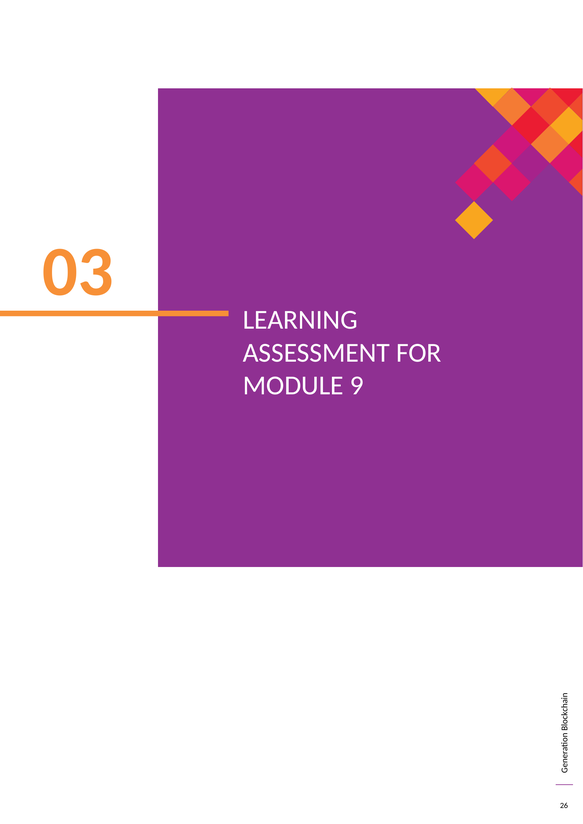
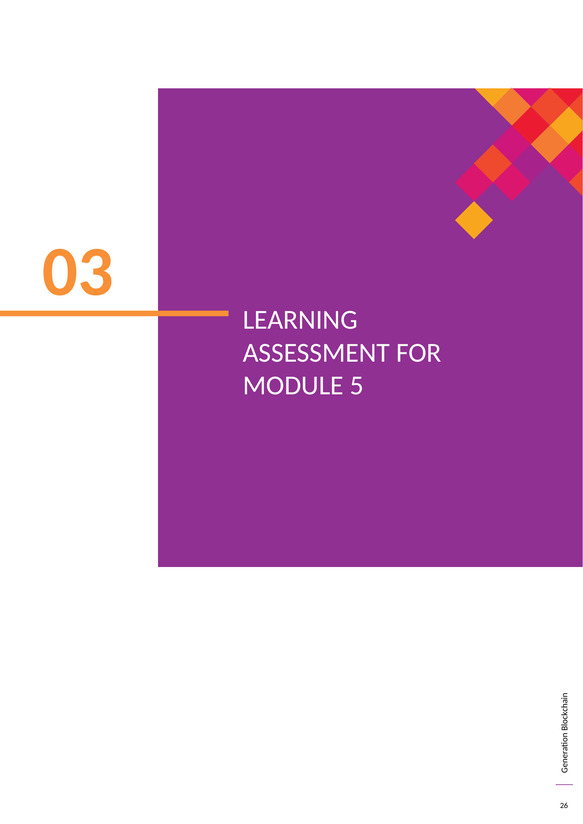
9: 9 -> 5 (357, 386)
